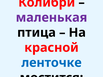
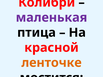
ленточке colour: blue -> orange (52, 63)
